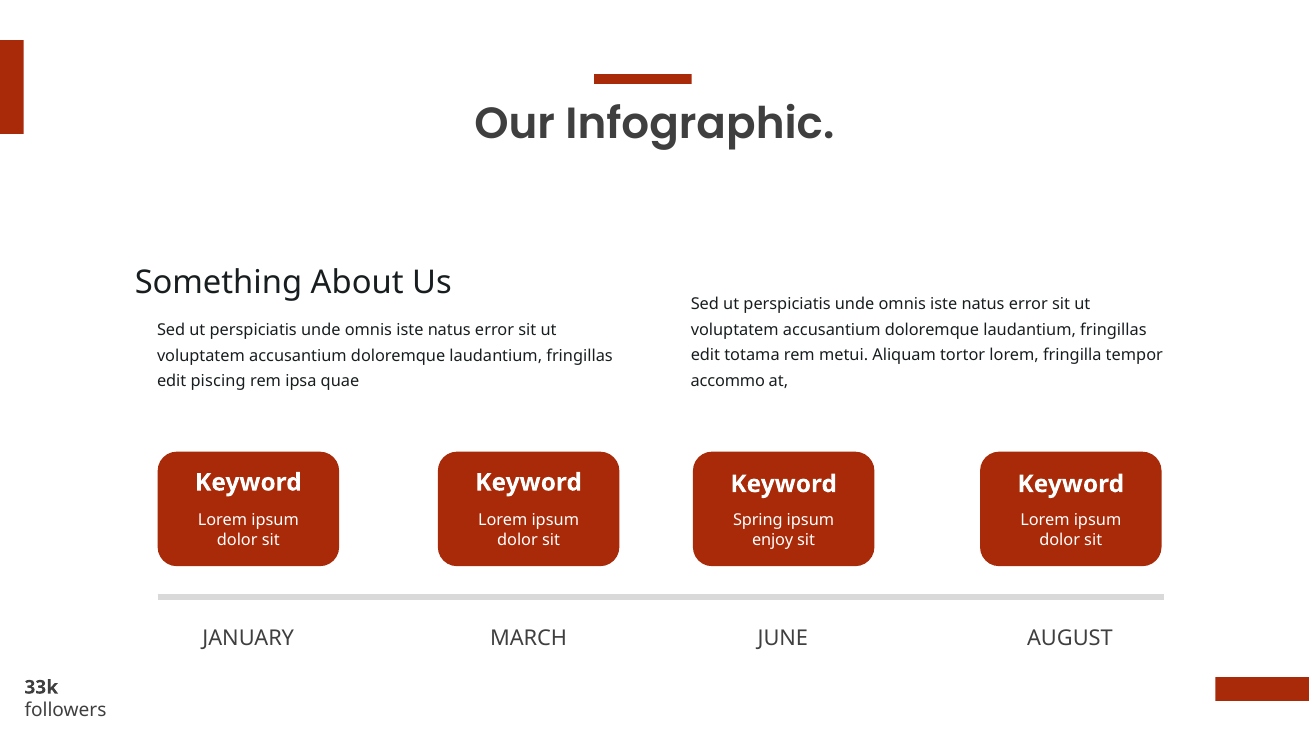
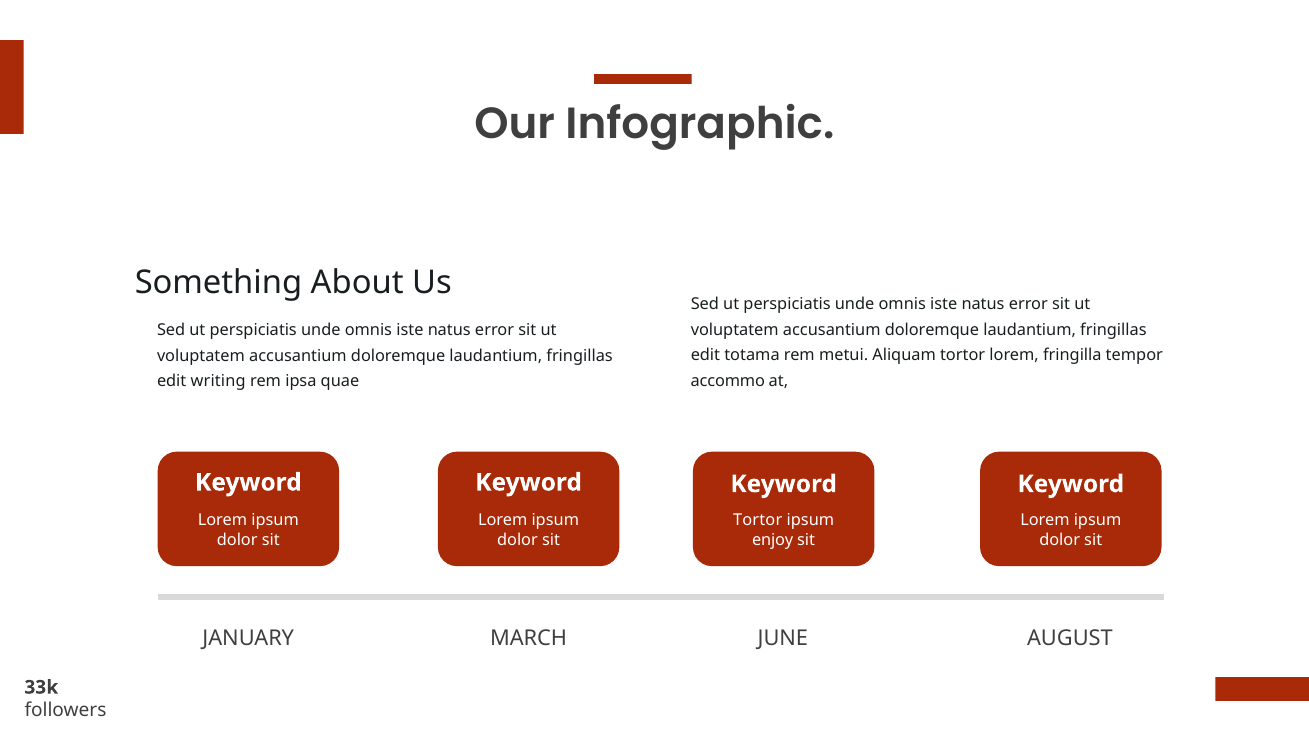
piscing: piscing -> writing (218, 381)
Spring: Spring -> Tortor (758, 521)
